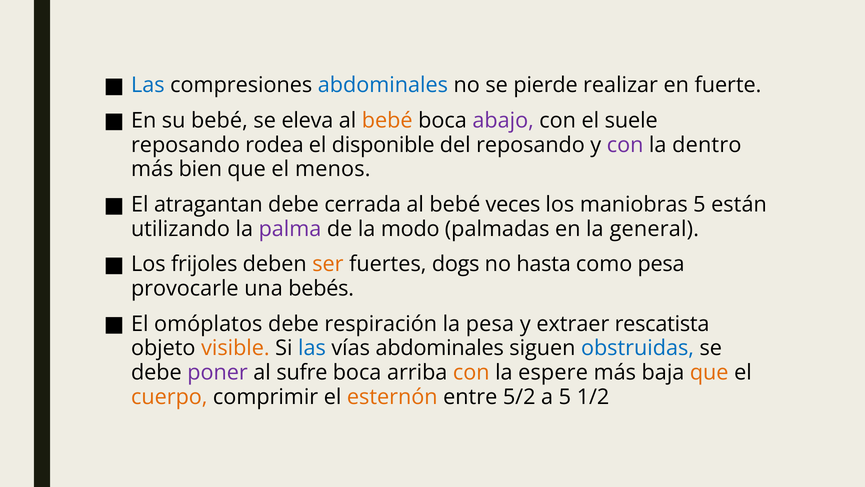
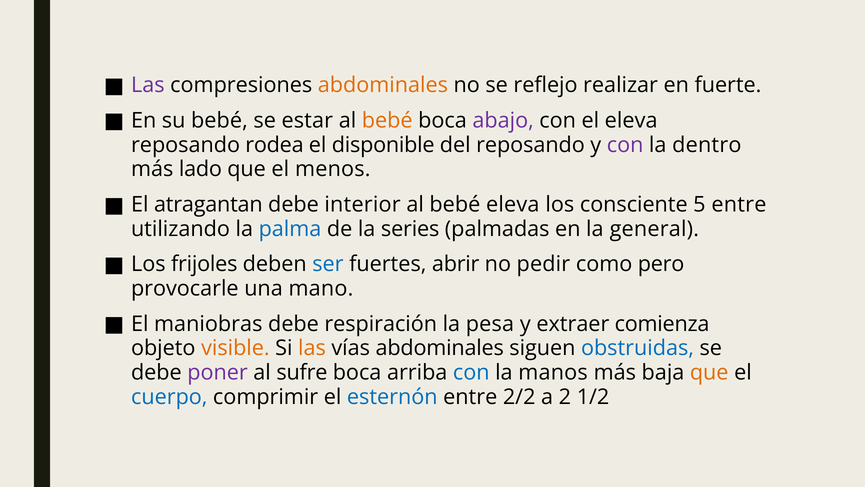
Las colour: blue -> purple (148, 85)
abdominales colour: blue -> orange (383, 85)
pierde: pierde -> reflejo (545, 85)
eleva: eleva -> estar (307, 120)
el suele: suele -> eleva (631, 120)
bien: bien -> lado (200, 169)
cerrada: cerrada -> interior (363, 204)
bebé veces: veces -> eleva (513, 204)
maniobras: maniobras -> consciente (634, 204)
5 están: están -> entre (739, 204)
palma colour: purple -> blue (290, 229)
modo: modo -> series (410, 229)
ser colour: orange -> blue (328, 264)
dogs: dogs -> abrir (456, 264)
hasta: hasta -> pedir (543, 264)
como pesa: pesa -> pero (661, 264)
bebés: bebés -> mano (321, 288)
omóplatos: omóplatos -> maniobras (208, 324)
rescatista: rescatista -> comienza (662, 324)
las colour: blue -> orange (312, 348)
con colour: orange -> blue (471, 372)
espere: espere -> manos (553, 372)
cuerpo colour: orange -> blue (169, 397)
esternón colour: orange -> blue (392, 397)
5/2: 5/2 -> 2/2 (519, 397)
a 5: 5 -> 2 (565, 397)
